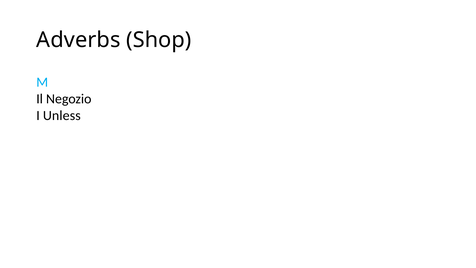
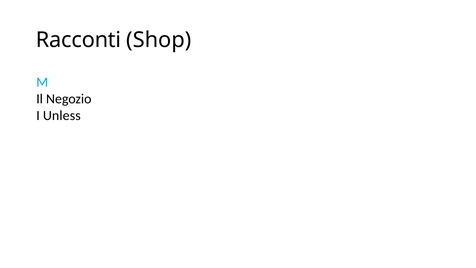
Adverbs: Adverbs -> Racconti (79, 40)
